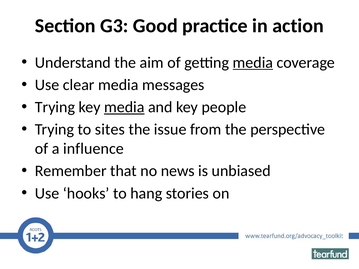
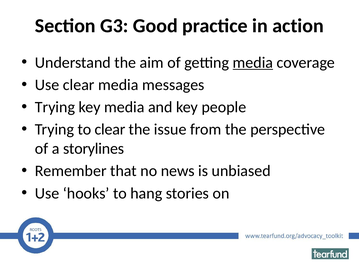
media underline: present -> none (124, 107)
to sites: sites -> clear (110, 130)
influence: influence -> storylines (94, 149)
